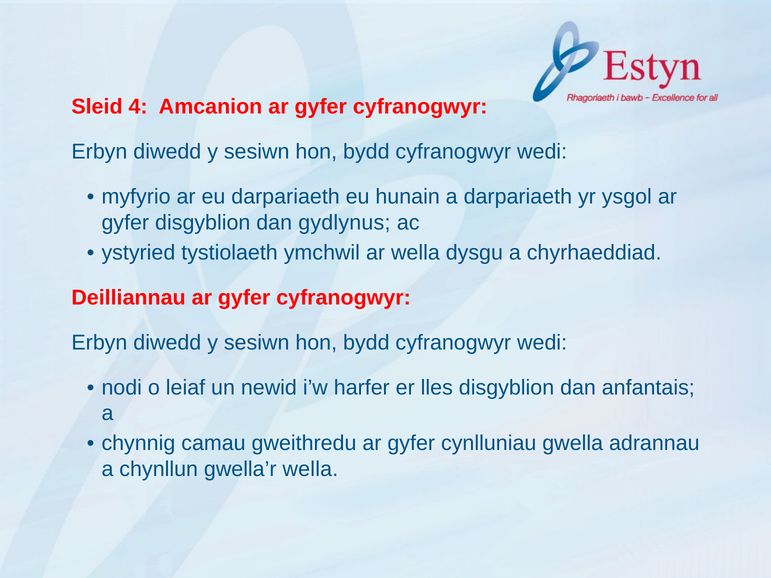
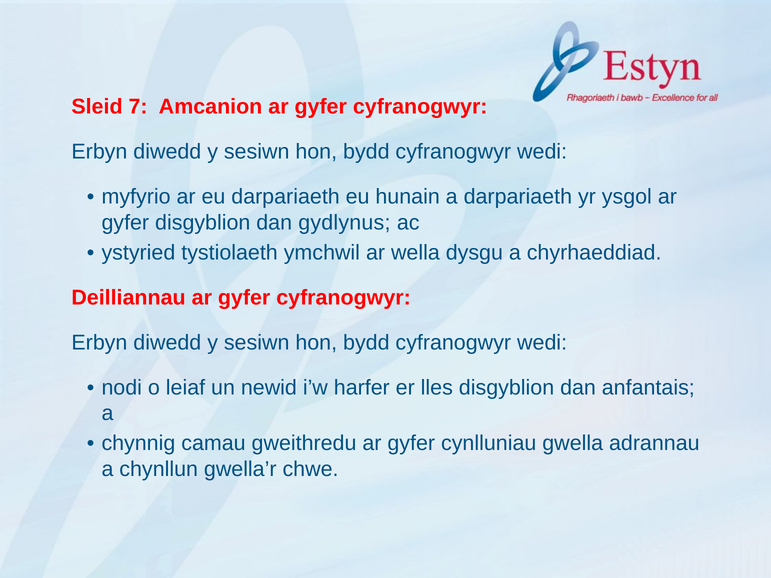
4: 4 -> 7 (138, 107)
gwella’r wella: wella -> chwe (311, 469)
